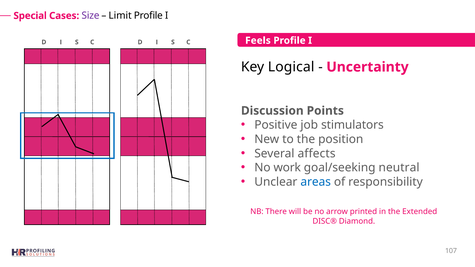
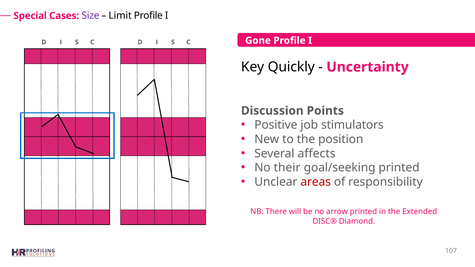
Feels: Feels -> Gone (258, 41)
Logical: Logical -> Quickly (291, 67)
work: work -> their (287, 168)
goal/seeking neutral: neutral -> printed (399, 168)
areas colour: blue -> red (316, 182)
